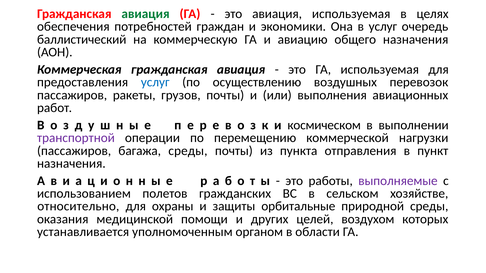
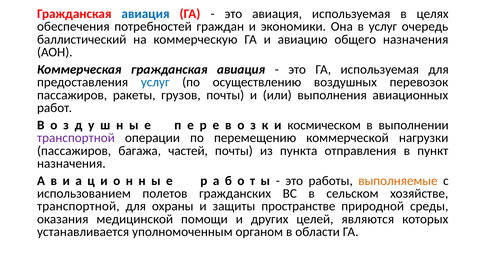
авиация colour: green -> blue (146, 14)
багажа среды: среды -> частей (188, 151)
выполняемые colour: purple -> orange (398, 181)
относительно: относительно -> транспортной (78, 207)
орбитальные: орбитальные -> пространстве (298, 207)
воздухом: воздухом -> являются (368, 219)
